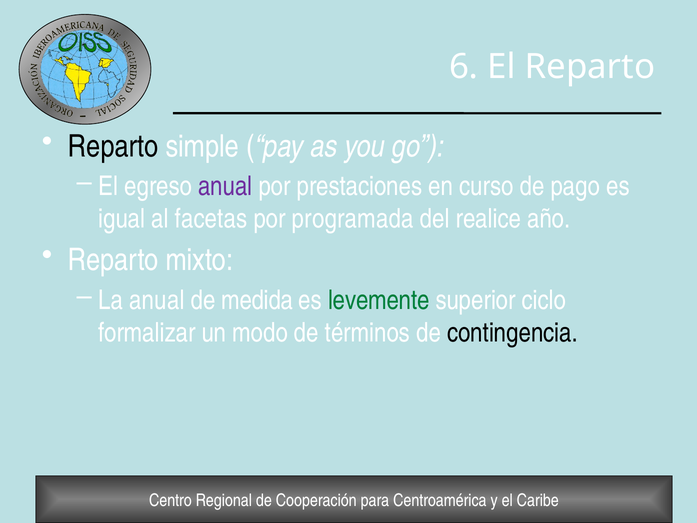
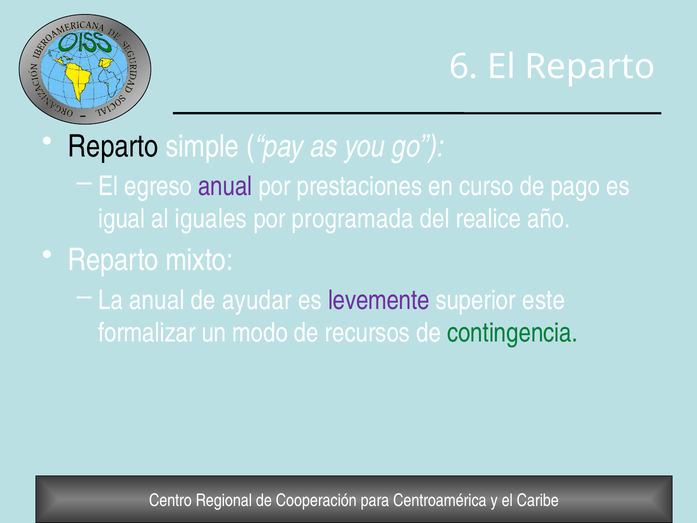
facetas: facetas -> iguales (211, 219)
medida: medida -> ayudar (257, 300)
levemente colour: green -> purple (379, 300)
ciclo: ciclo -> este (544, 300)
términos: términos -> recursos (367, 333)
contingencia colour: black -> green (512, 333)
